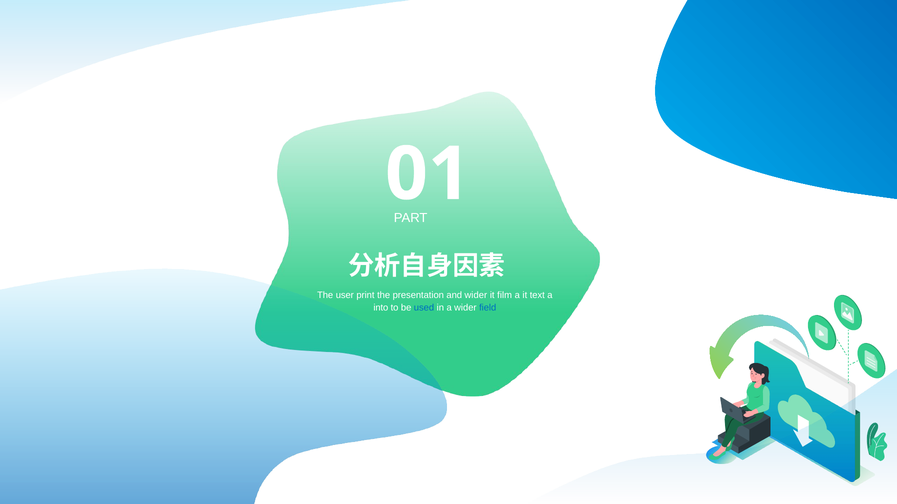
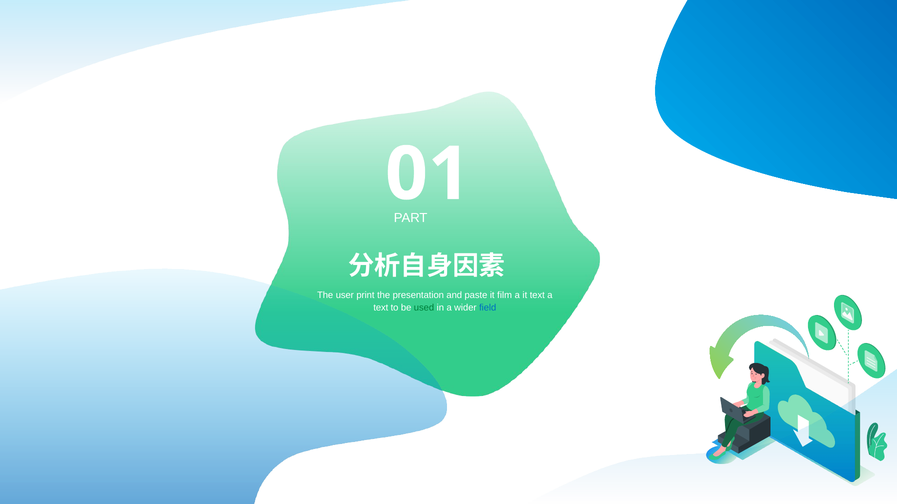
and wider: wider -> paste (476, 295)
into: into -> text (381, 308)
used colour: blue -> green (424, 308)
